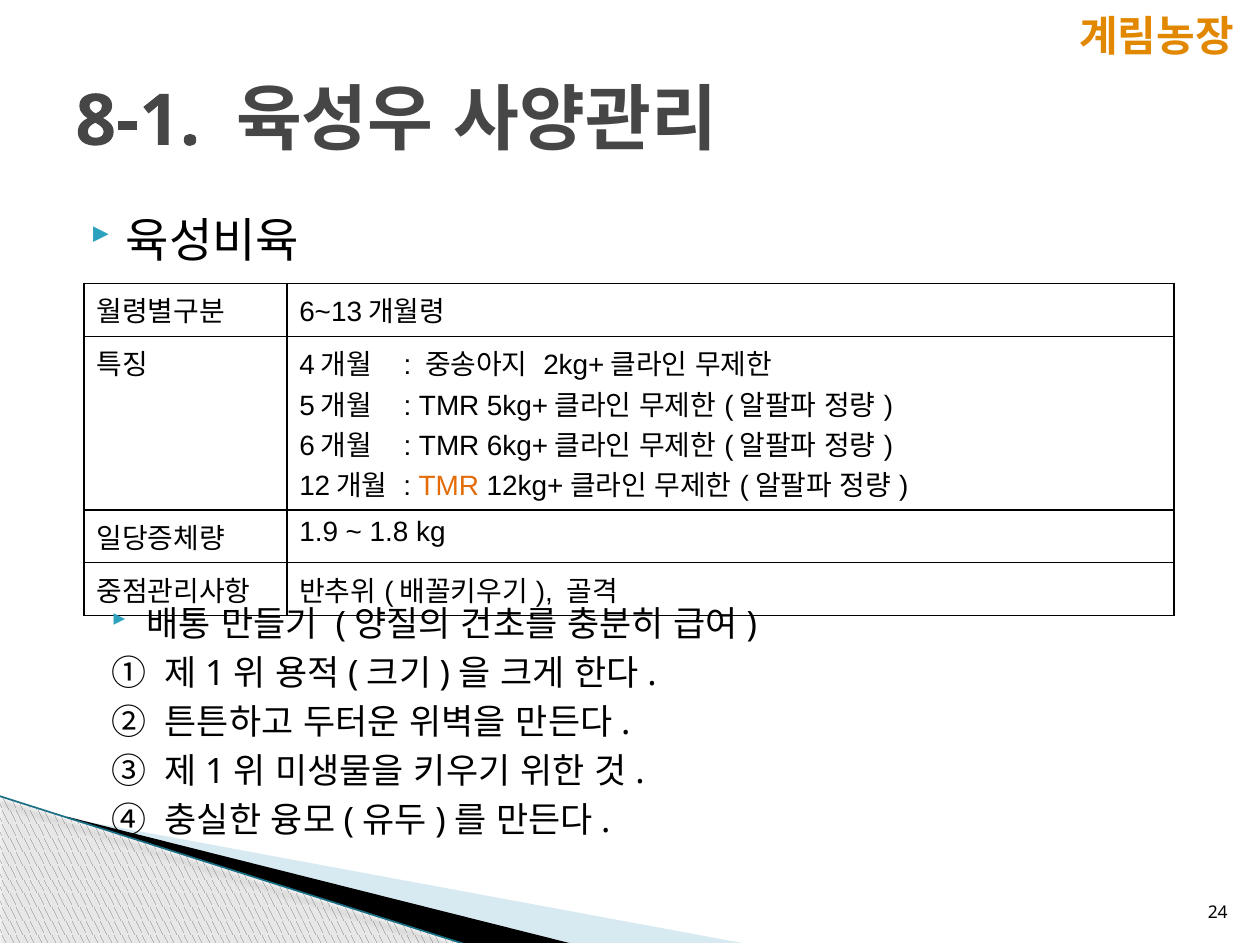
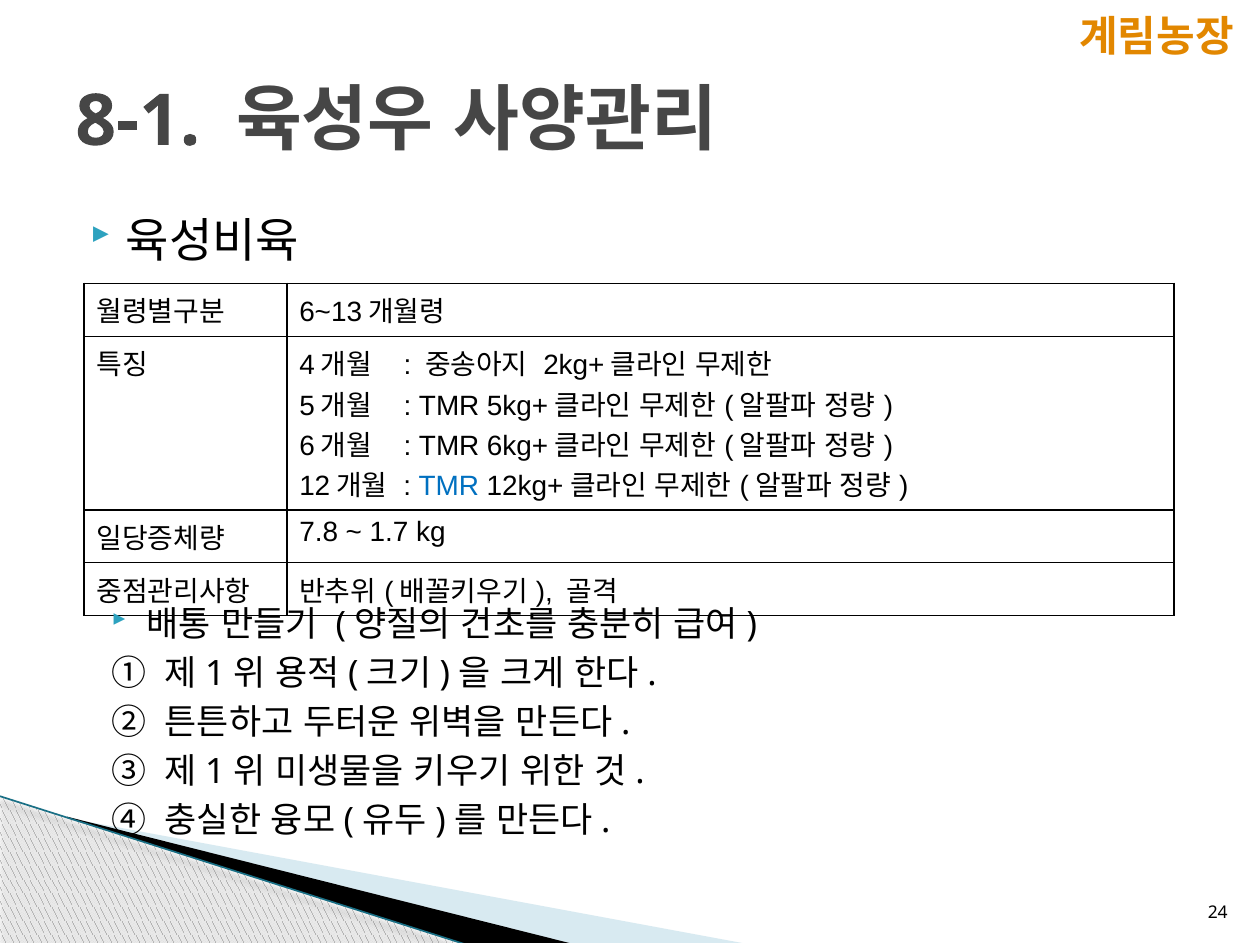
TMR colour: orange -> blue (449, 487)
1.9: 1.9 -> 7.8 (319, 532)
1.8: 1.8 -> 1.7 (389, 532)
